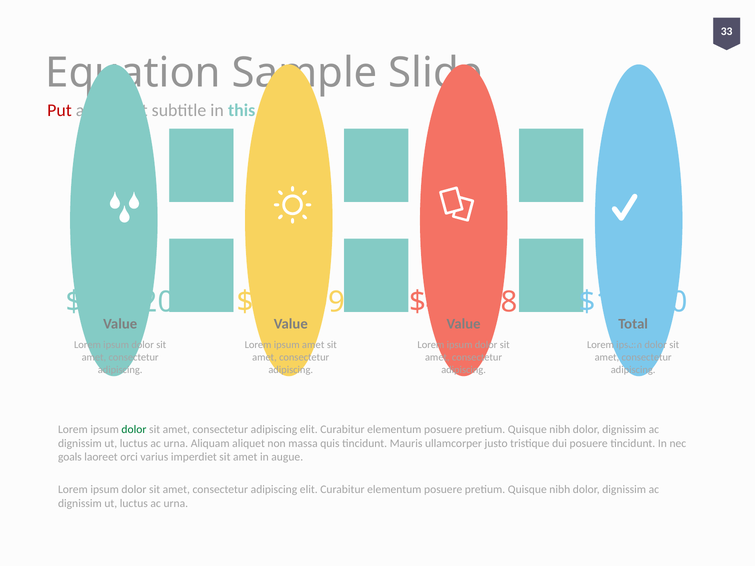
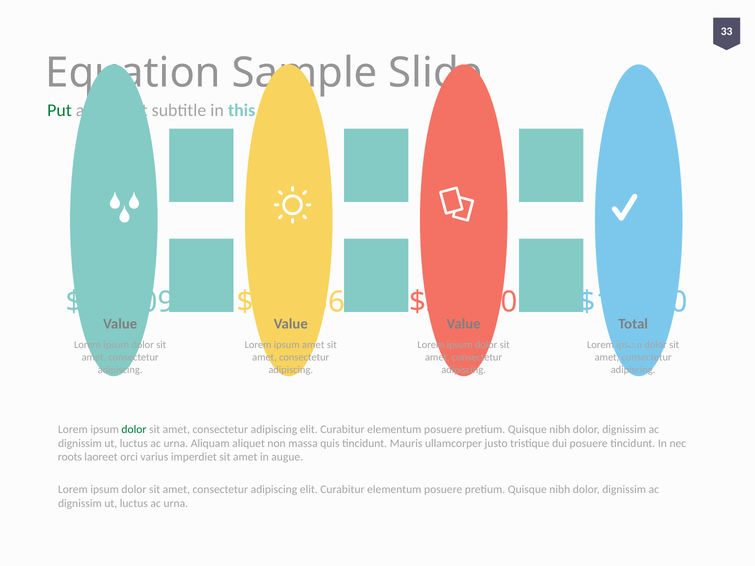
Put colour: red -> green (59, 110)
$98,520: $98,520 -> $58,309 (120, 302)
$34,799: $34,799 -> $34,856 (291, 302)
$43,358: $43,358 -> $30,300 (464, 302)
goals: goals -> roots (70, 457)
